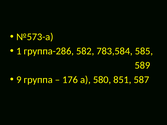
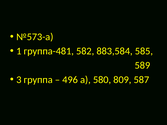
группа-286: группа-286 -> группа-481 (49, 51)
783,584: 783,584 -> 883,584 (115, 51)
9: 9 -> 3 (19, 80)
176: 176 -> 496 (70, 80)
851: 851 -> 809 (122, 80)
